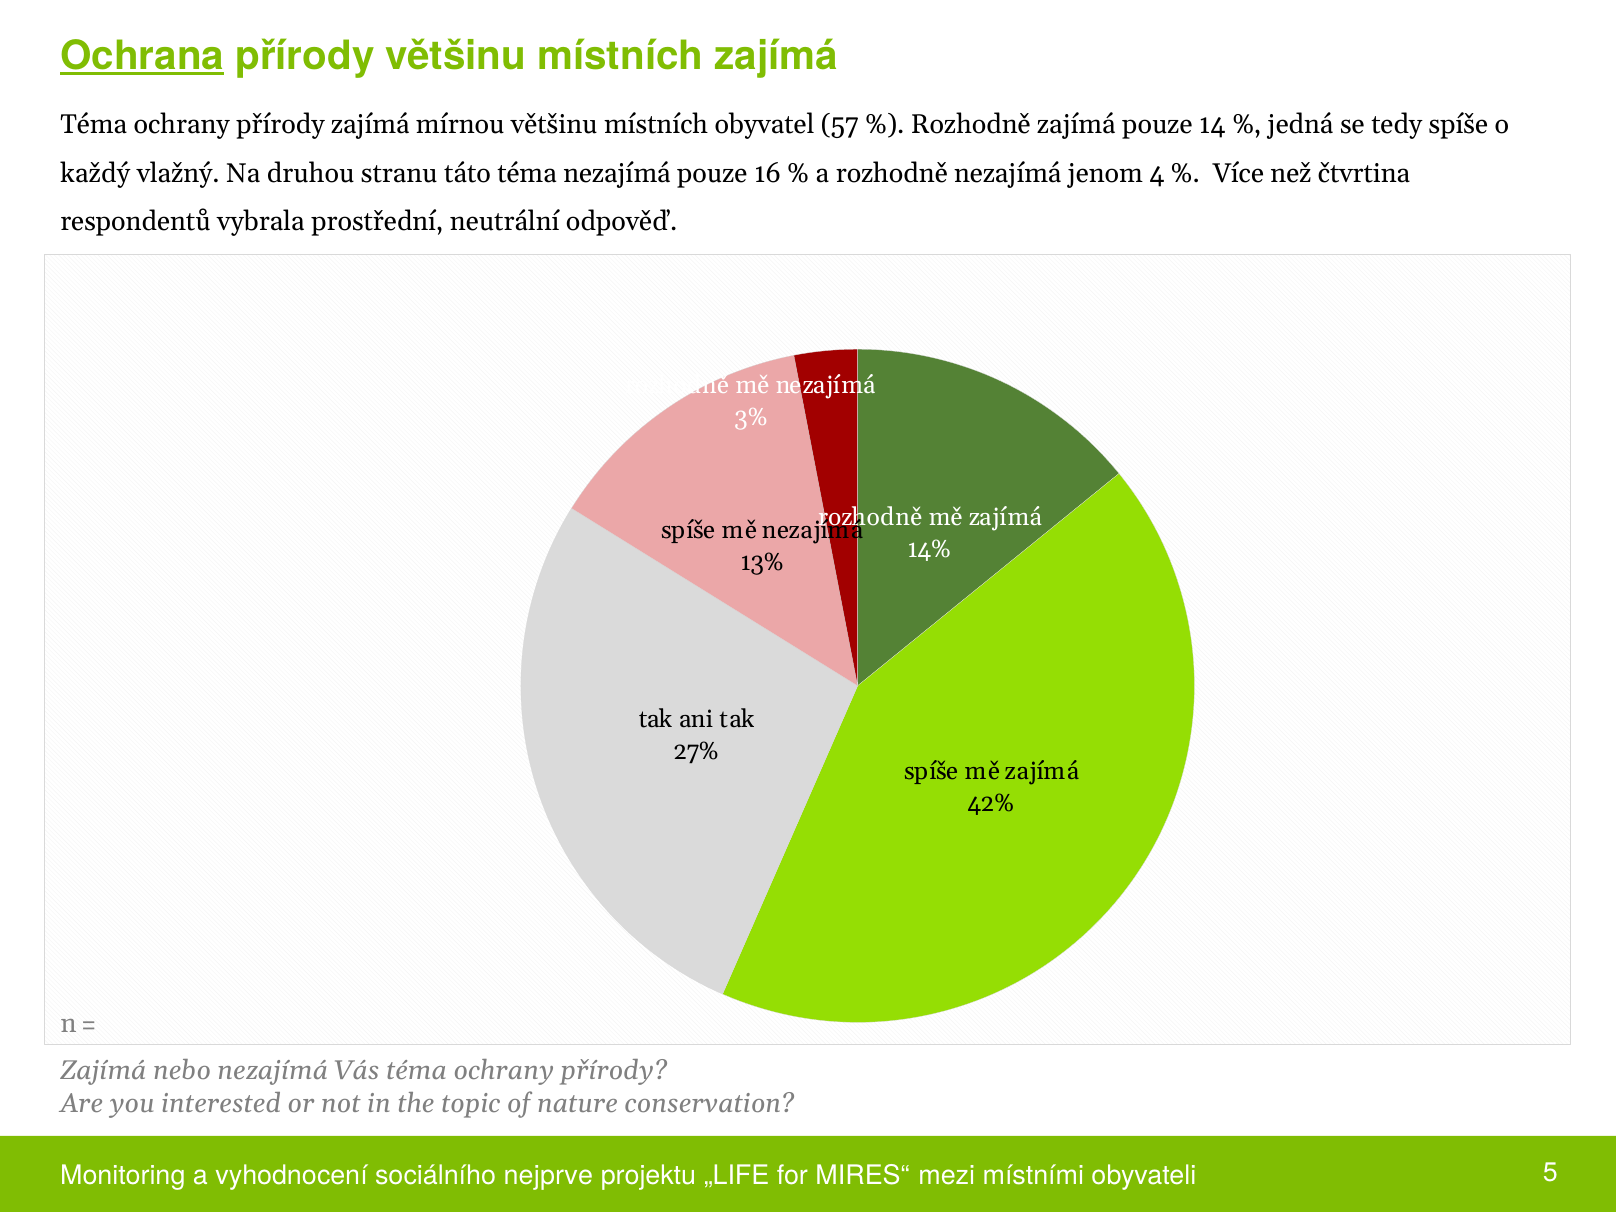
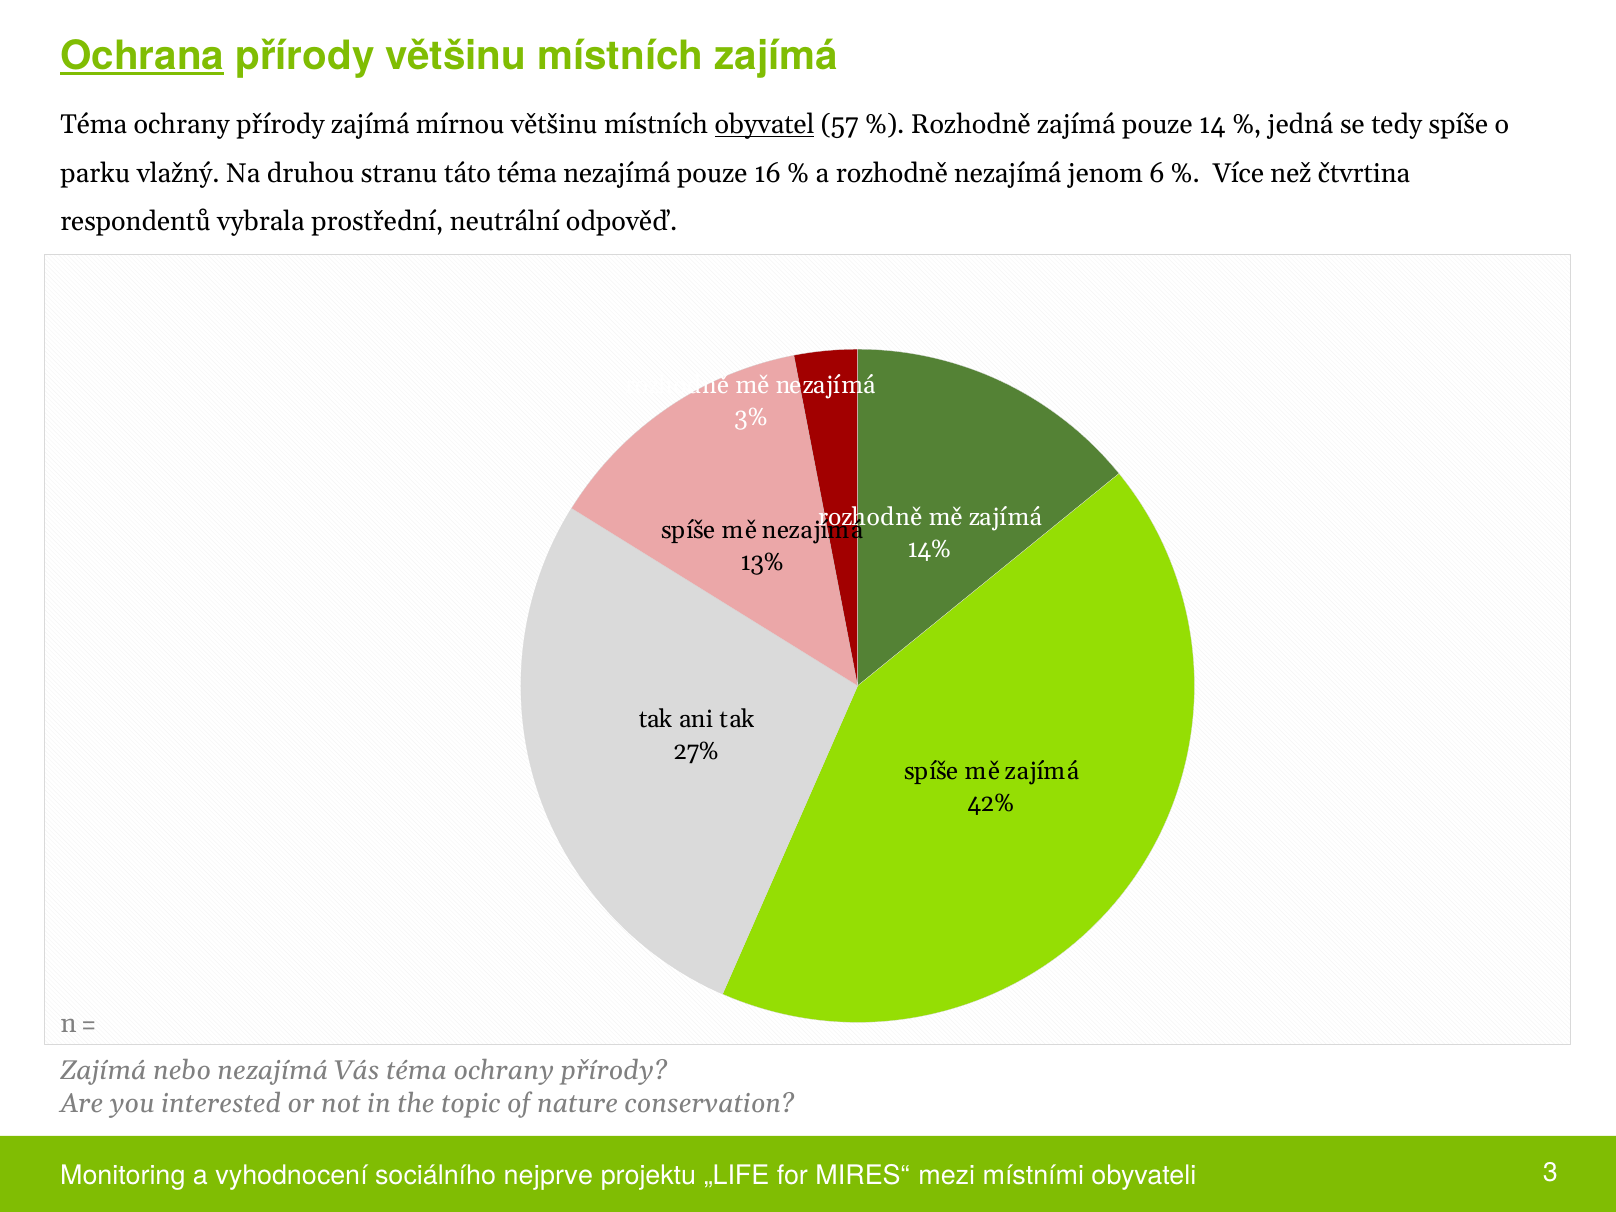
obyvatel underline: none -> present (764, 125)
každý: každý -> parku (95, 174)
4: 4 -> 6 (1157, 174)
5: 5 -> 3 (1550, 1173)
